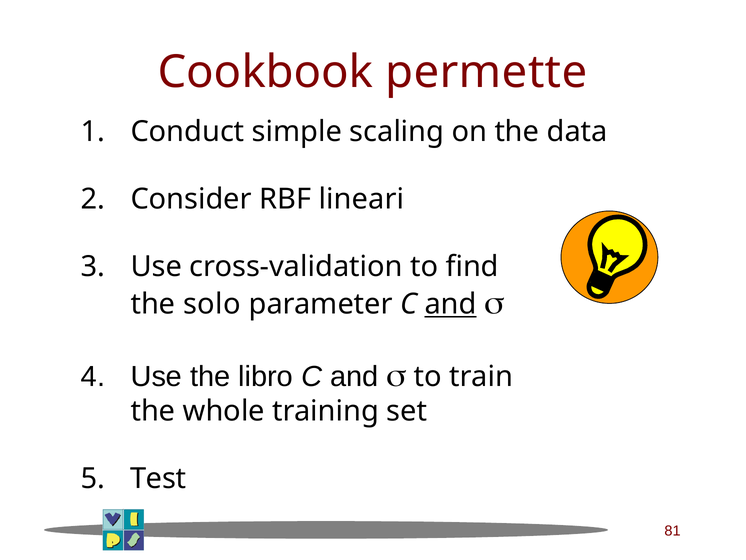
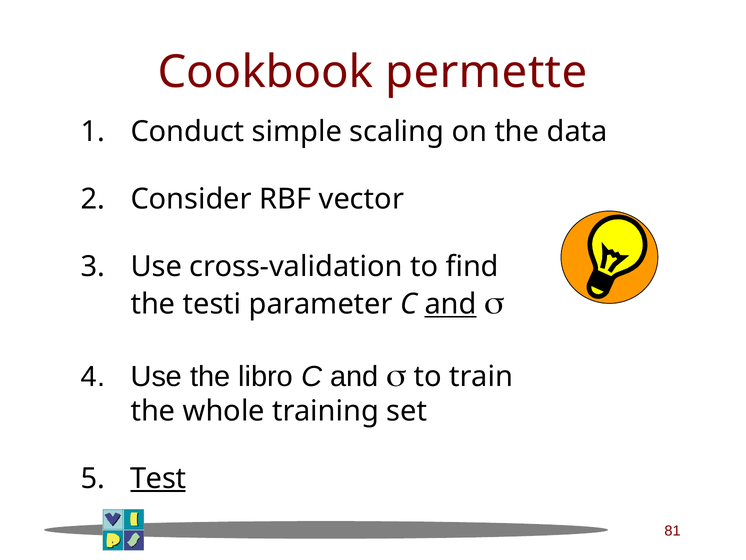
lineari: lineari -> vector (361, 199)
solo: solo -> testi (212, 304)
Test underline: none -> present (158, 478)
